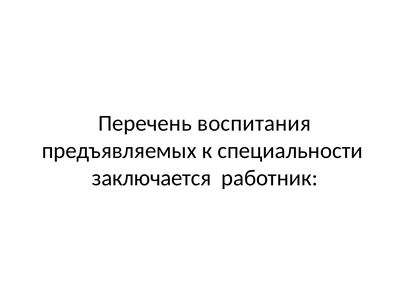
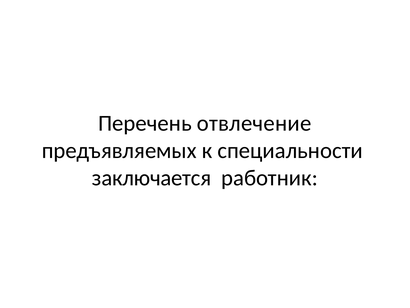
воспитания: воспитания -> отвлечение (254, 123)
